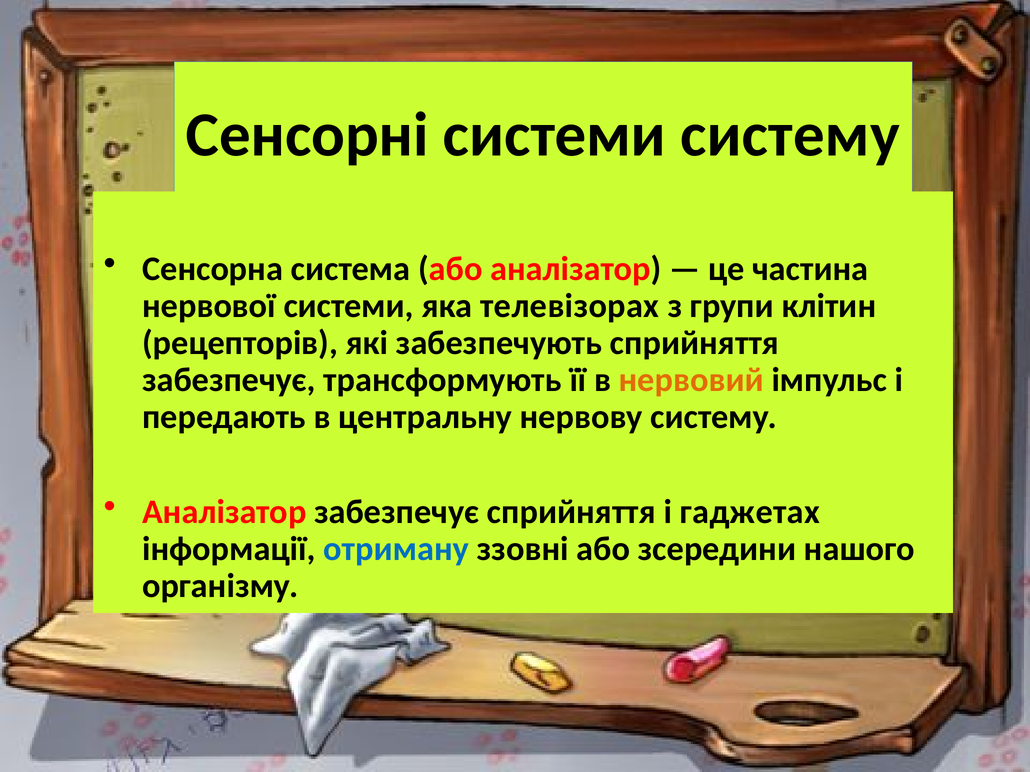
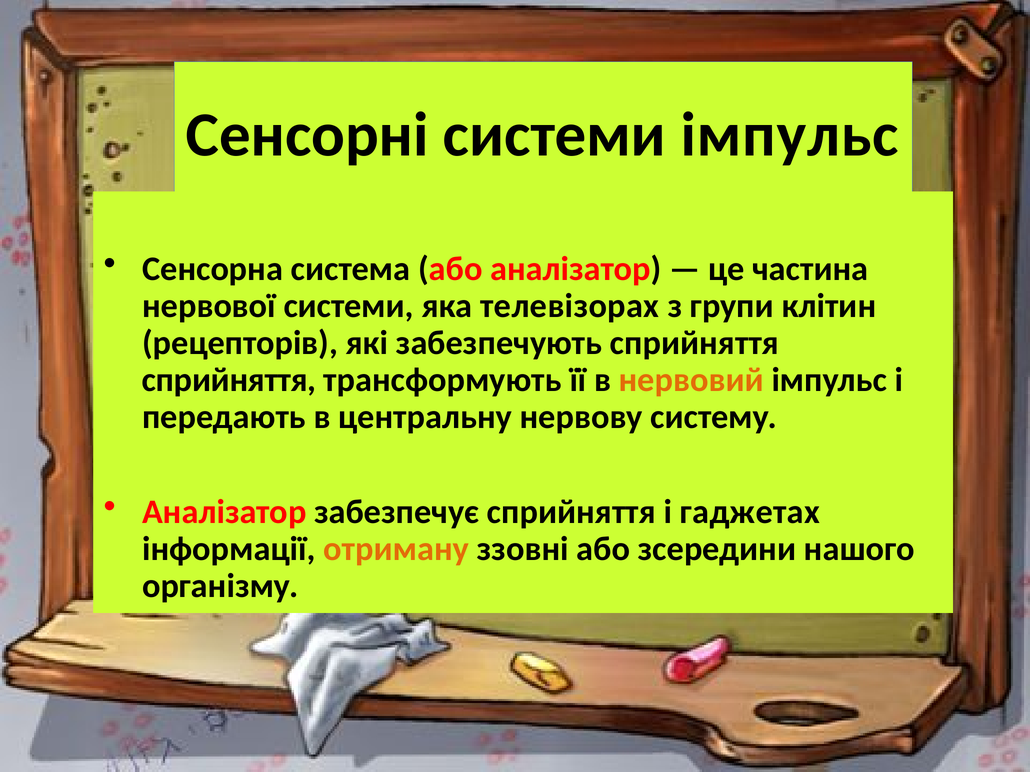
системи систему: систему -> імпульс (790, 135)
забезпечує: забезпечує -> сприйняття (229, 380)
отриману colour: blue -> orange (396, 549)
